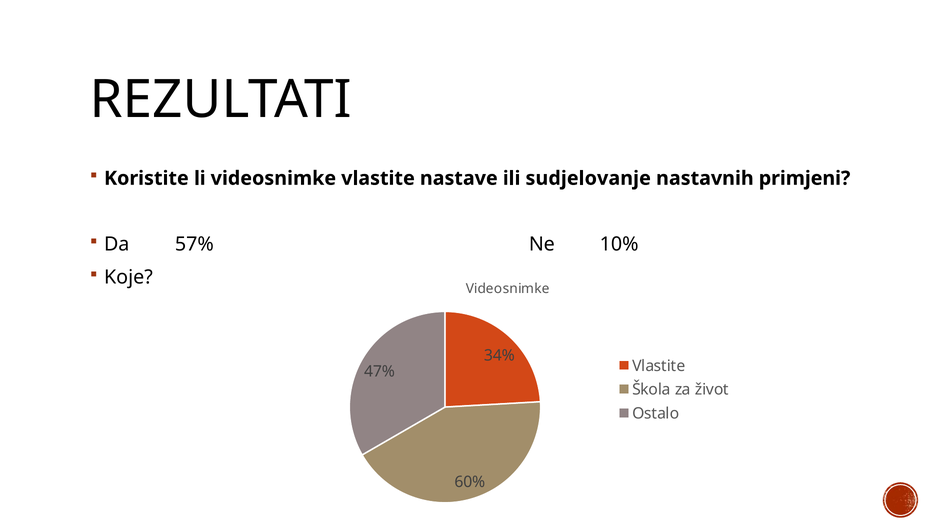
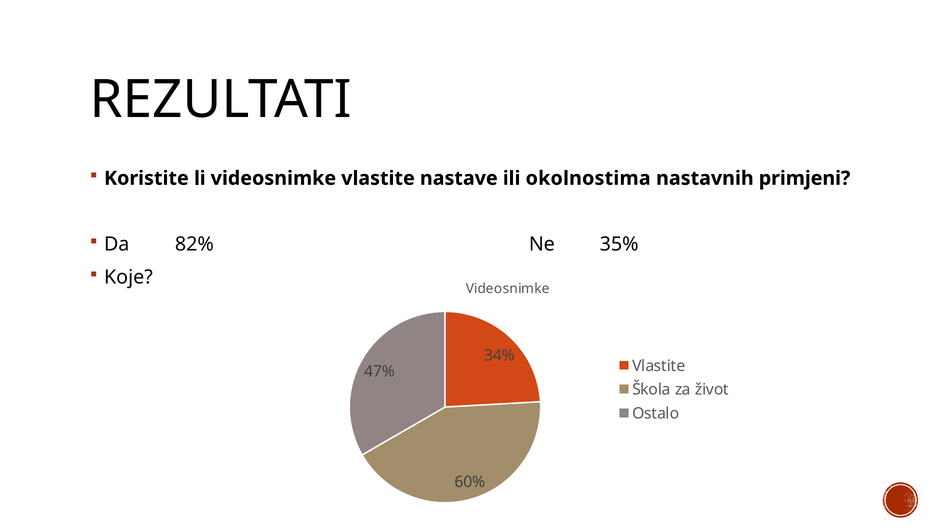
sudjelovanje: sudjelovanje -> okolnostima (588, 178)
57%: 57% -> 82% (194, 244)
10%: 10% -> 35% (619, 244)
